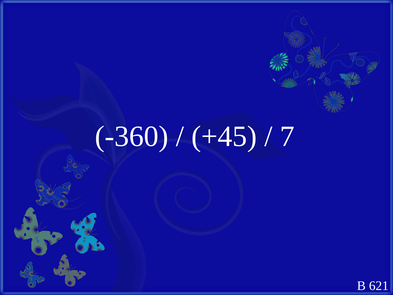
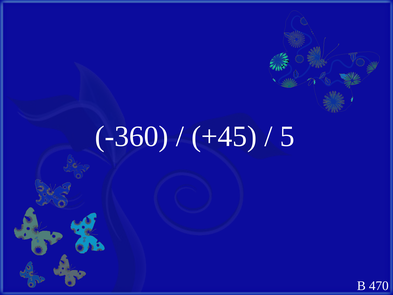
7: 7 -> 5 (287, 136)
621: 621 -> 470 (379, 286)
